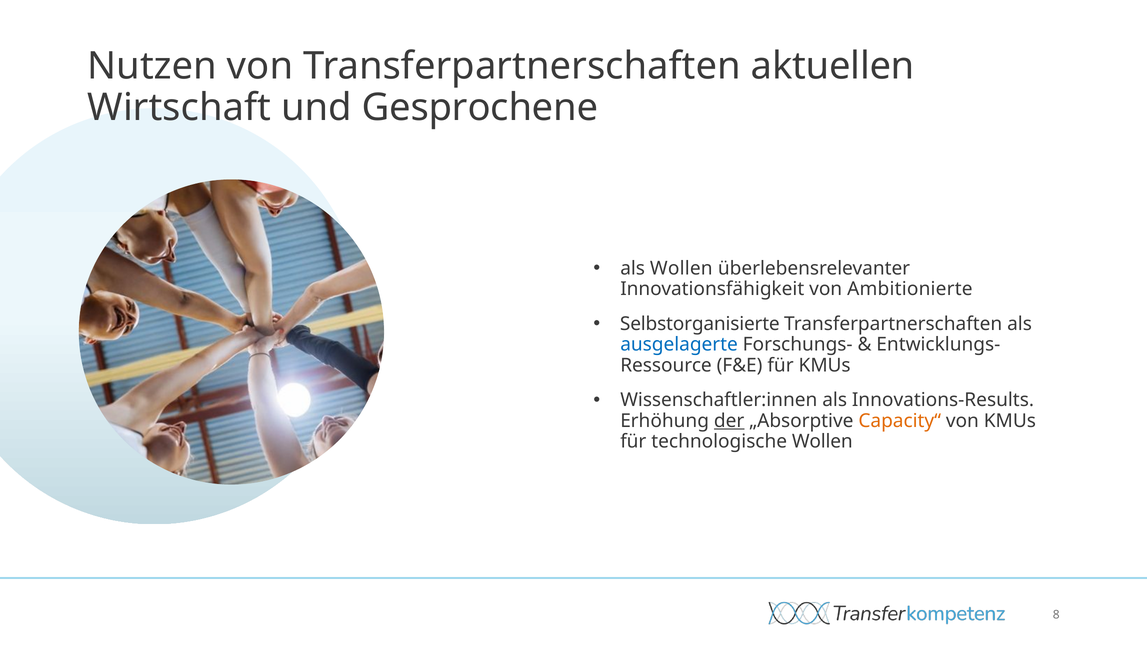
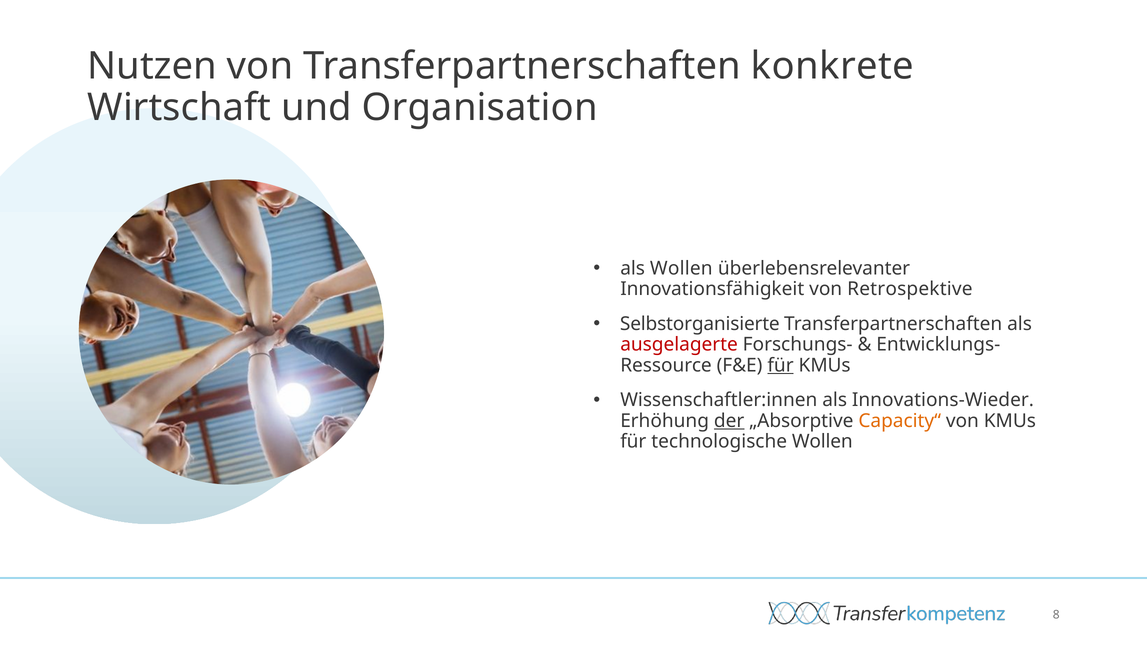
aktuellen: aktuellen -> konkrete (832, 66)
Gesprochene: Gesprochene -> Organisation (480, 108)
Ambitionierte: Ambitionierte -> Retrospektive (910, 289)
ausgelagerte colour: blue -> red (679, 345)
für underline: none -> present (781, 365)
Innovations-Results: Innovations-Results -> Innovations-Wieder (943, 400)
